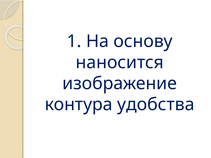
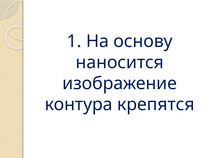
удобства: удобства -> крепятся (156, 105)
